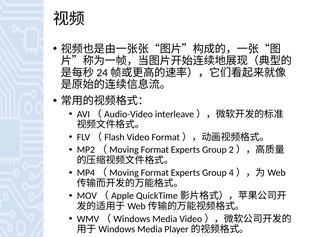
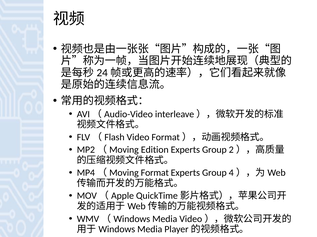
MP2（Moving Format: Format -> Edition (155, 150)
